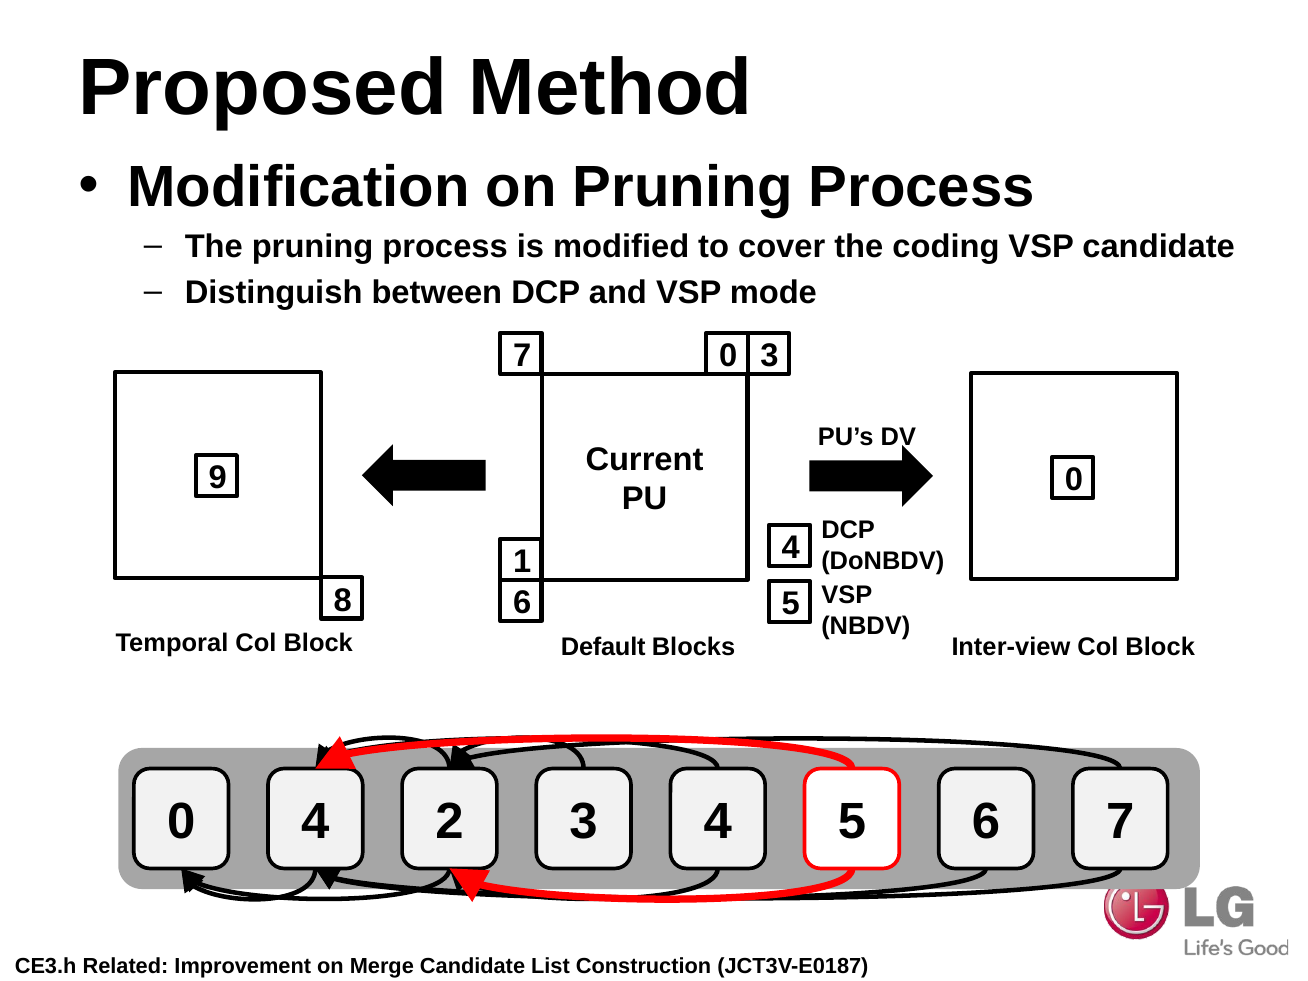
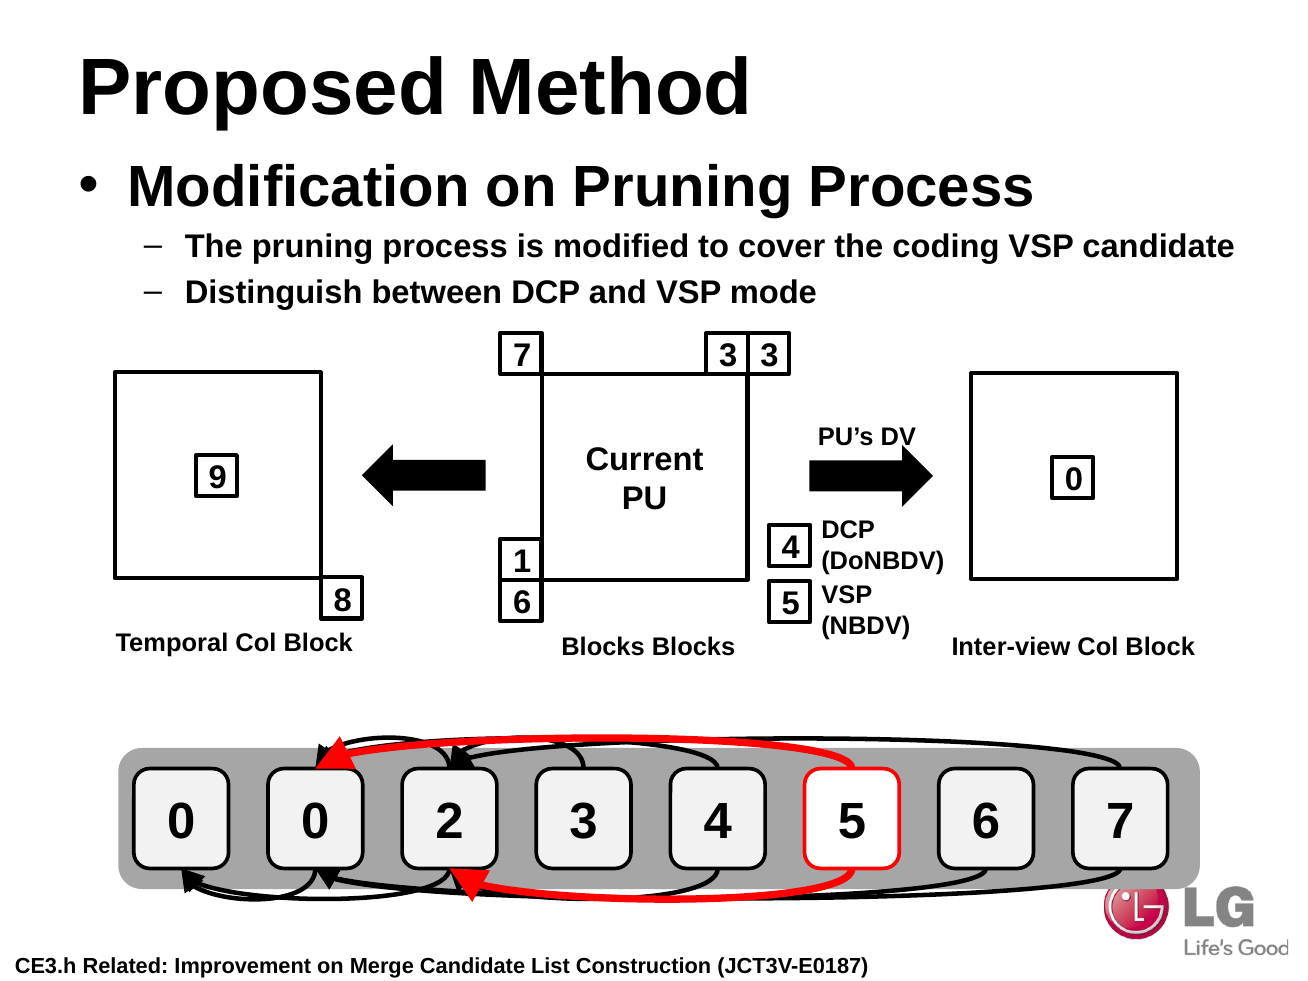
7 0: 0 -> 3 (728, 356)
Default: Default -> Blocks (603, 647)
0 4: 4 -> 0 (315, 822)
